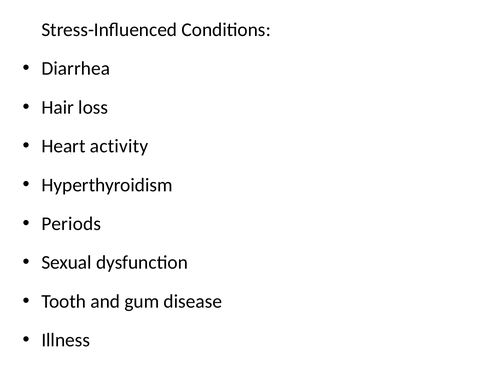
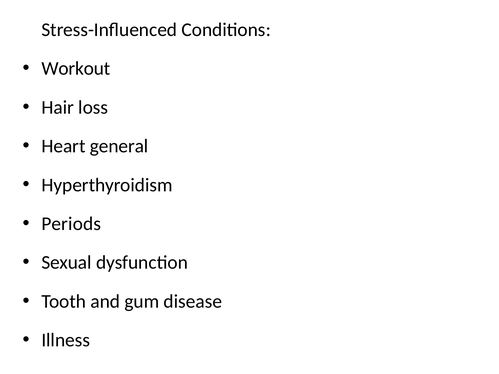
Diarrhea: Diarrhea -> Workout (76, 69)
activity: activity -> general (119, 146)
